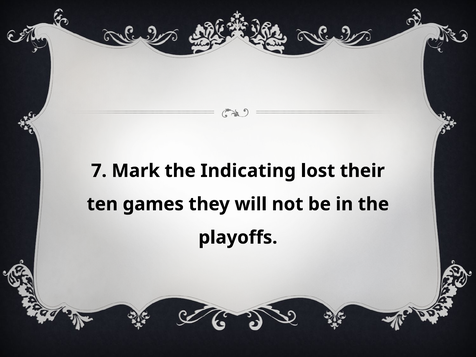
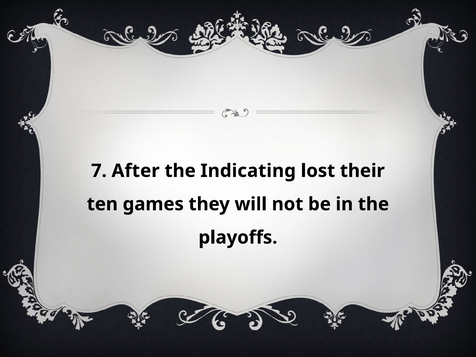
Mark: Mark -> After (136, 171)
